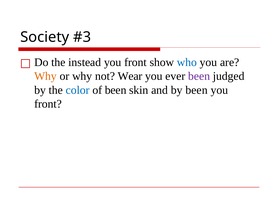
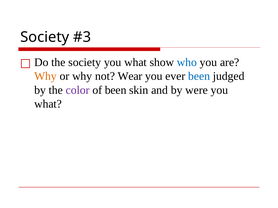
the instead: instead -> society (85, 62)
front: front -> what (136, 62)
been colour: purple -> blue (199, 76)
color colour: blue -> purple (78, 90)
by been: been -> were (197, 90)
front: front -> what (48, 104)
